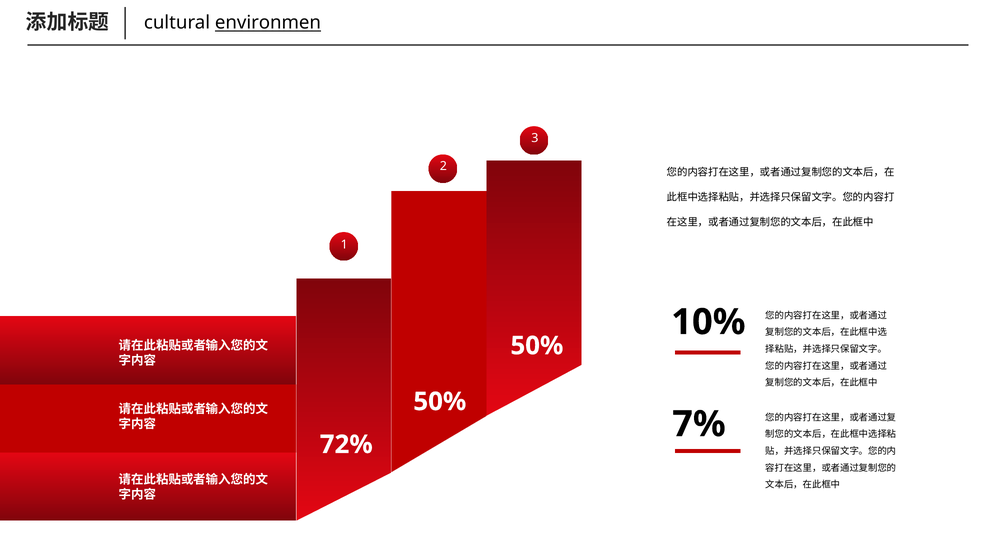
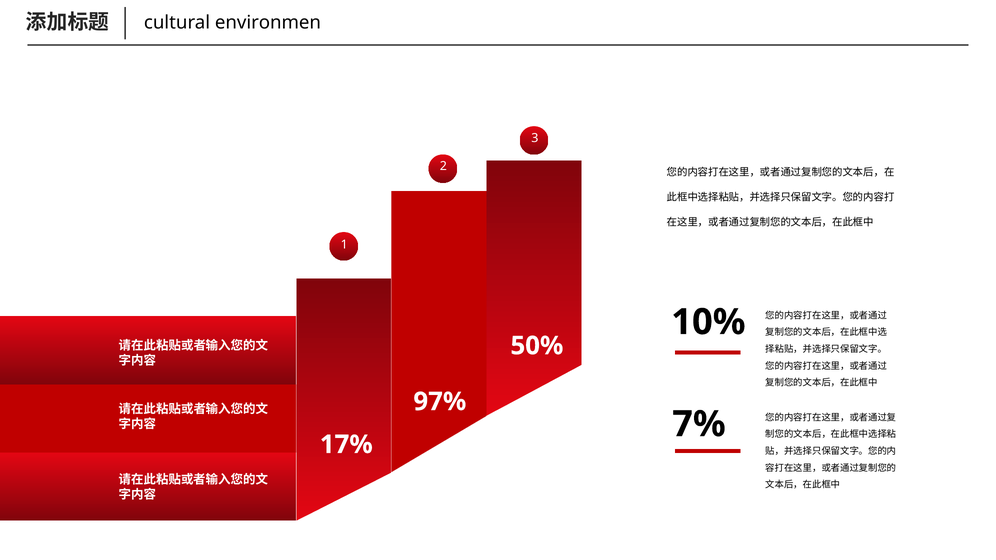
environmen underline: present -> none (268, 23)
50%: 50% -> 97% (440, 402)
72%: 72% -> 17% (346, 445)
